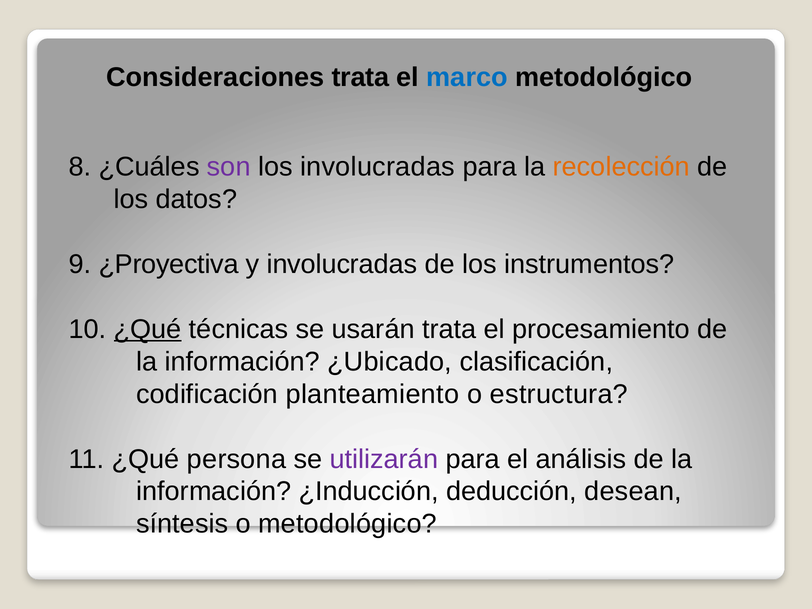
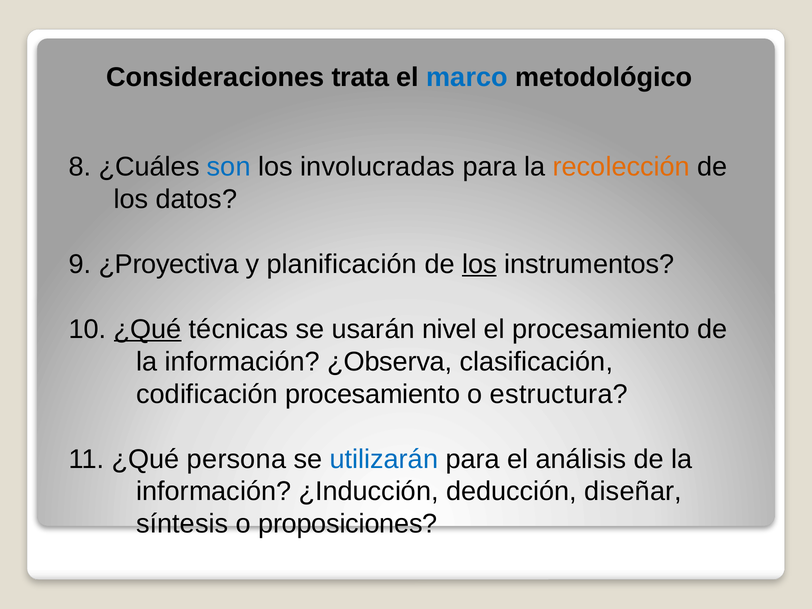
son colour: purple -> blue (229, 167)
y involucradas: involucradas -> planificación (342, 264)
los underline: none -> present (479, 264)
usarán trata: trata -> nivel (449, 329)
¿Ubicado: ¿Ubicado -> ¿Observa (390, 362)
codificación planteamiento: planteamiento -> procesamiento (373, 394)
utilizarán colour: purple -> blue (384, 459)
desean: desean -> diseñar (633, 492)
o metodológico: metodológico -> proposiciones (348, 524)
